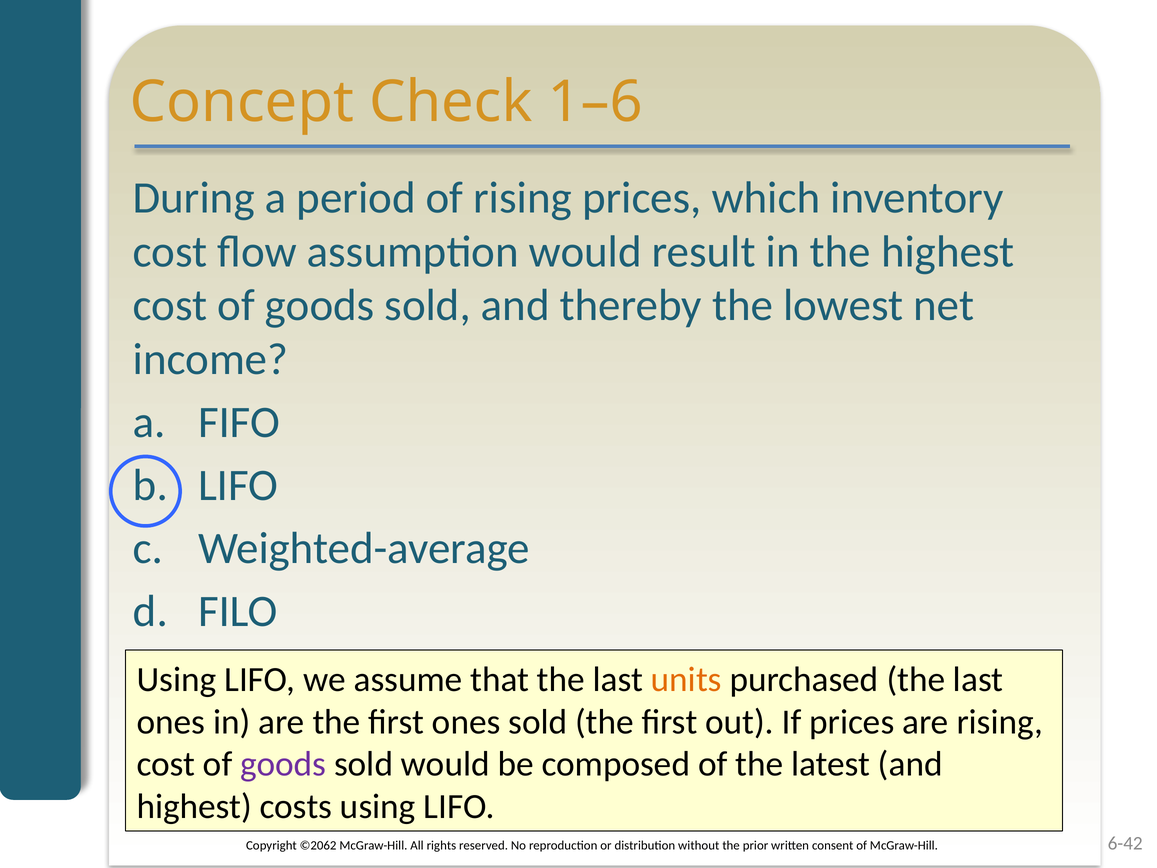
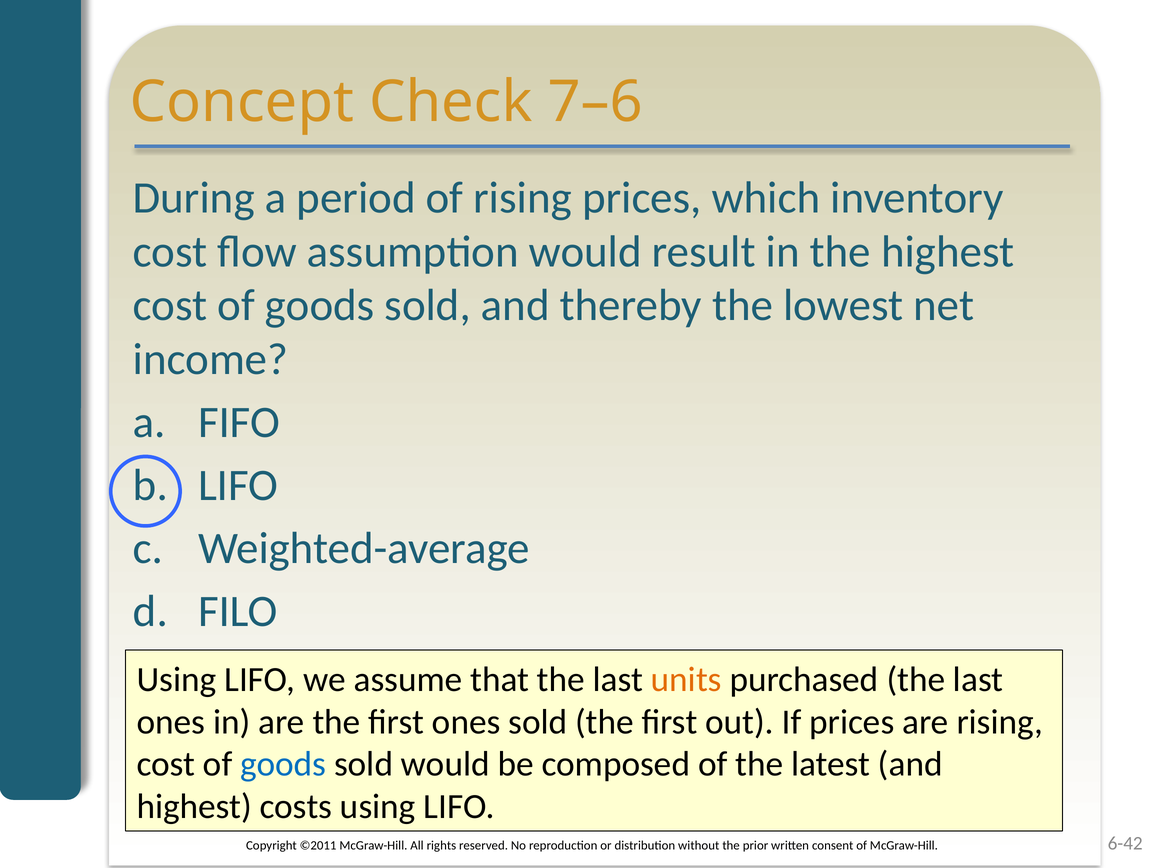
1–6: 1–6 -> 7–6 (595, 102)
goods colour: purple -> blue (283, 764)
©2062: ©2062 -> ©2011 (318, 845)
